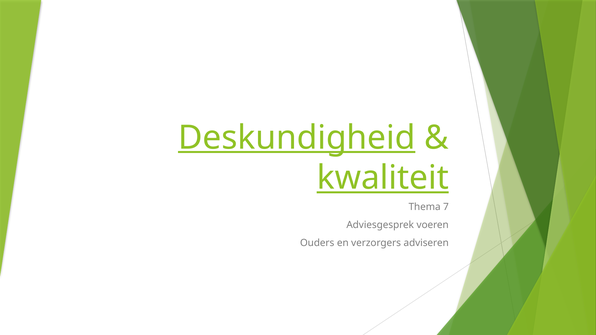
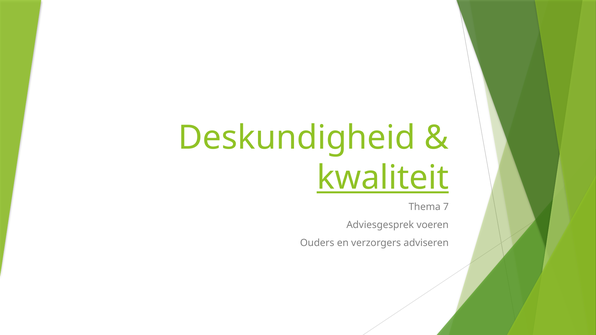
Deskundigheid underline: present -> none (297, 138)
